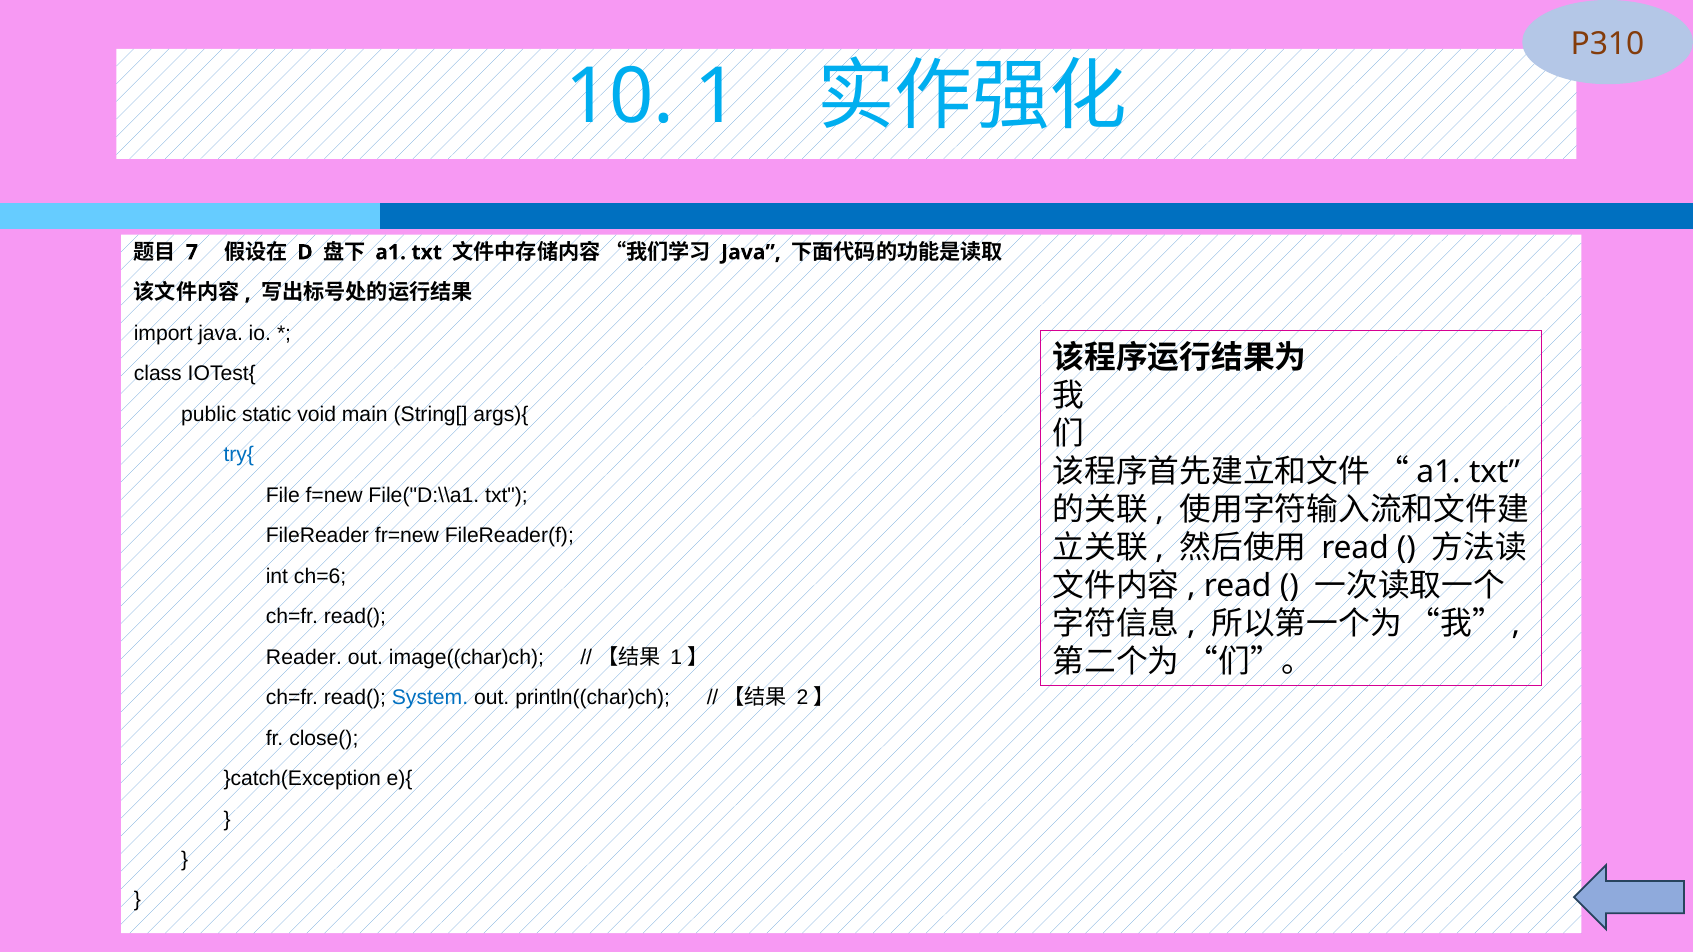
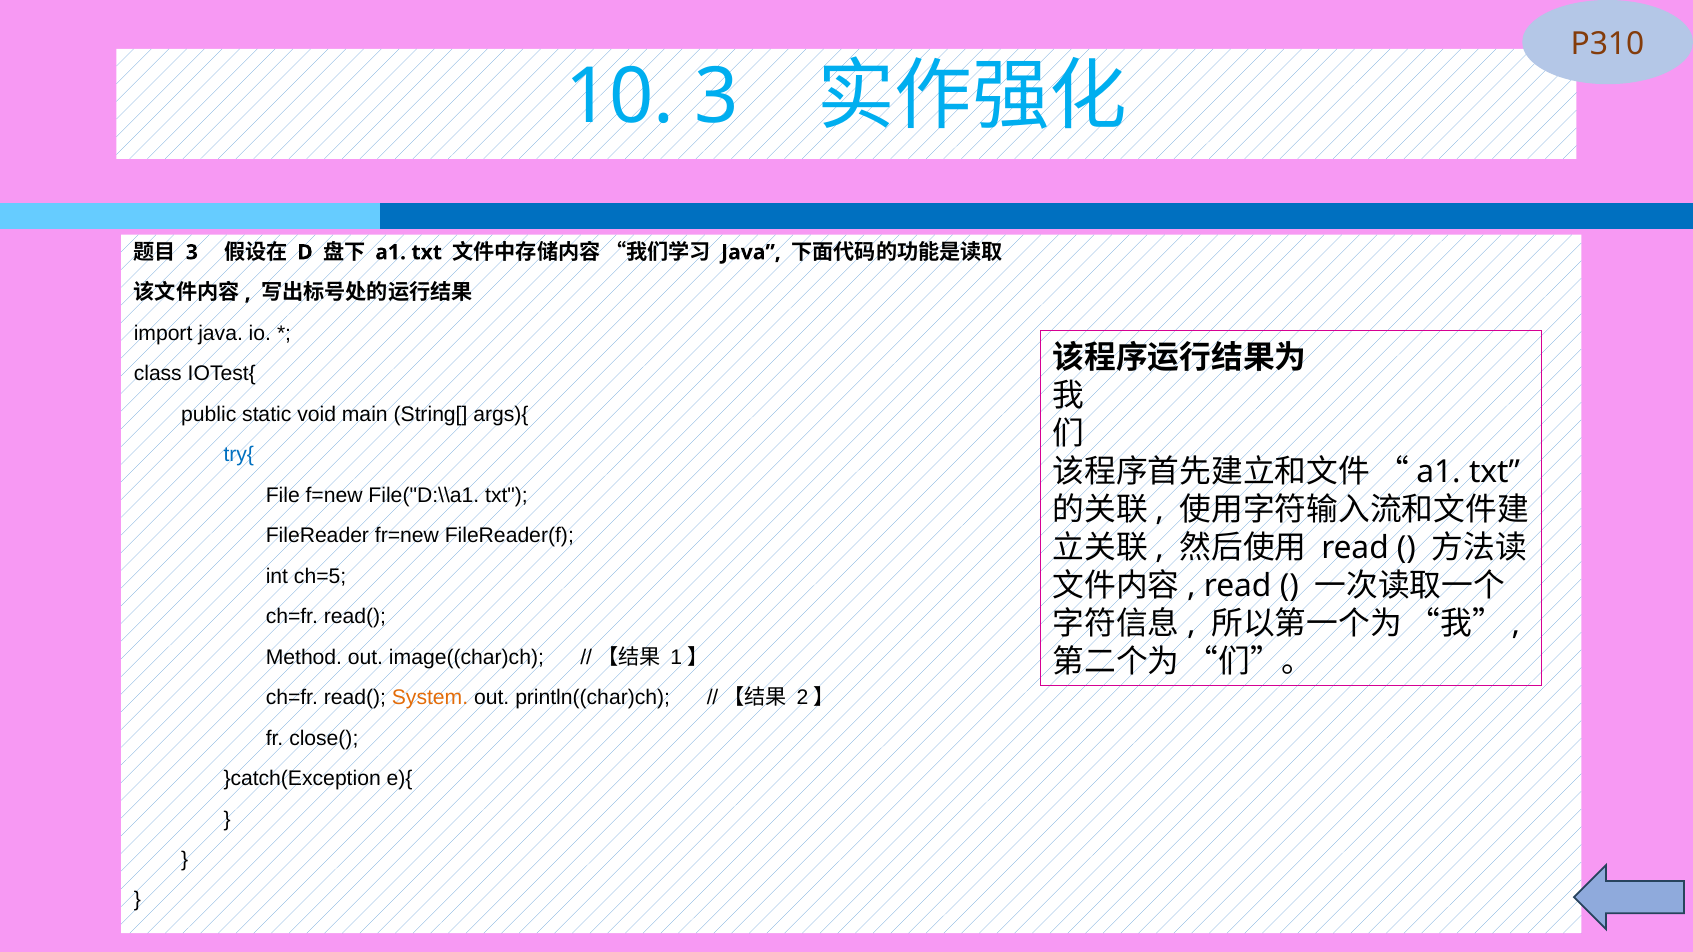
10 1: 1 -> 3 (717, 97)
7: 7 -> 3 (192, 252)
ch=6: ch=6 -> ch=5 (320, 576)
Reader: Reader -> Method (304, 657)
System colour: blue -> orange (430, 698)
